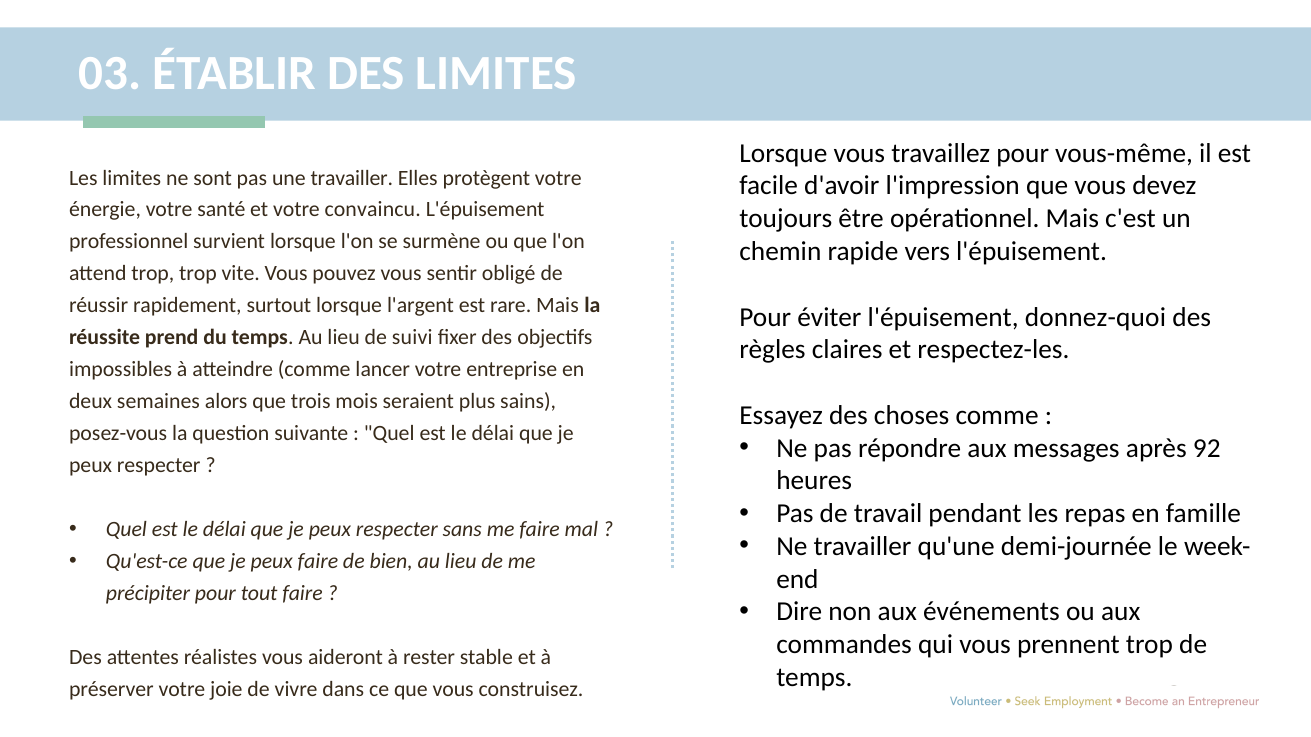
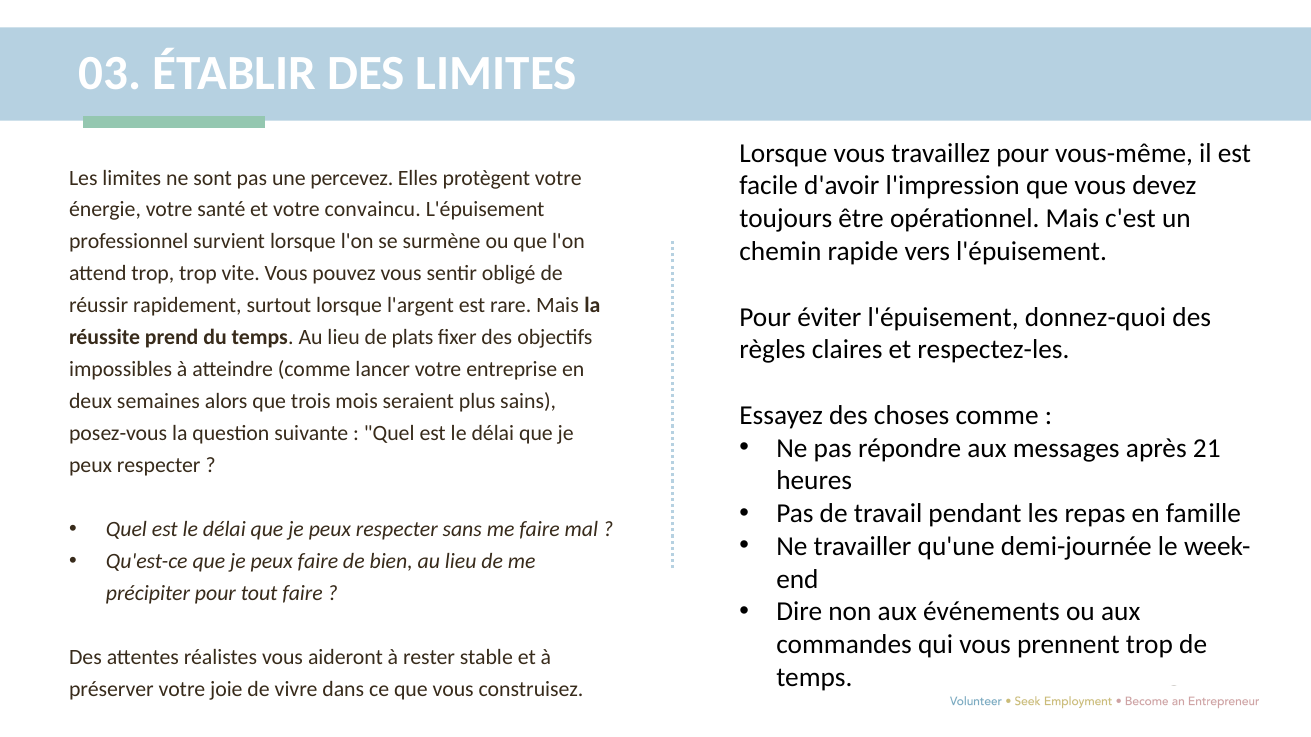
une travailler: travailler -> percevez (352, 178)
suivi: suivi -> plats (412, 338)
92: 92 -> 21 (1207, 448)
